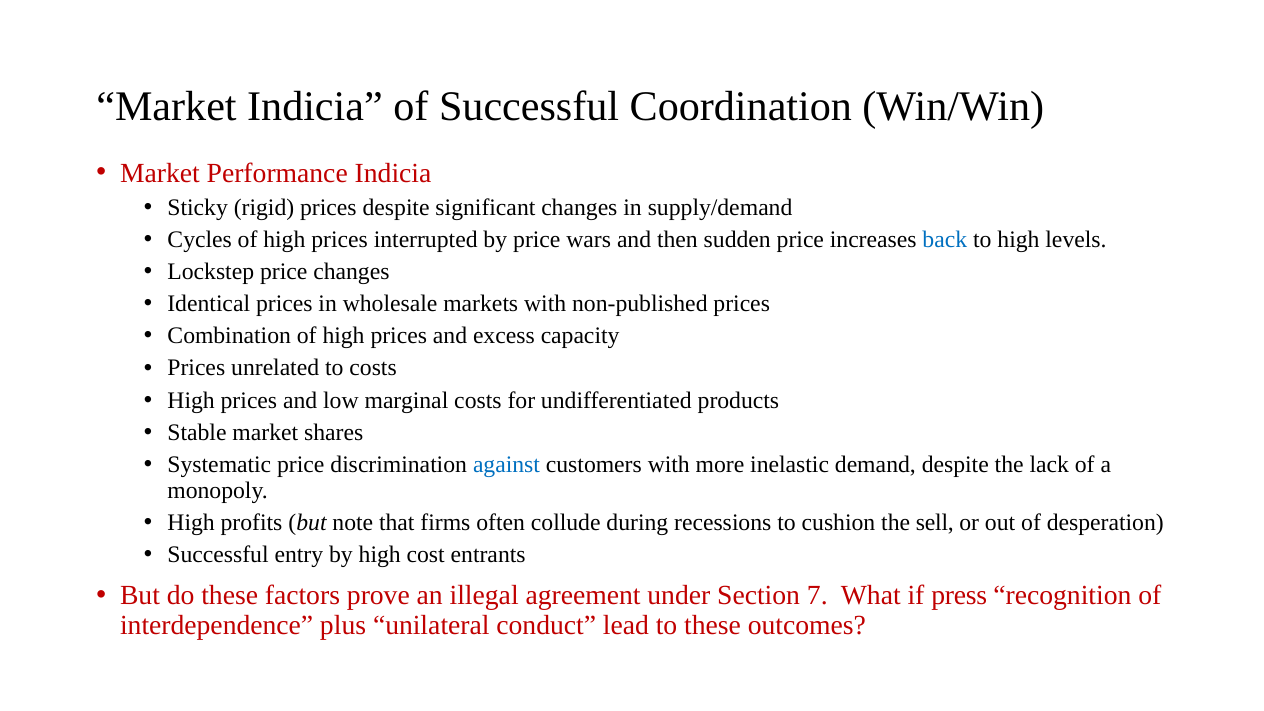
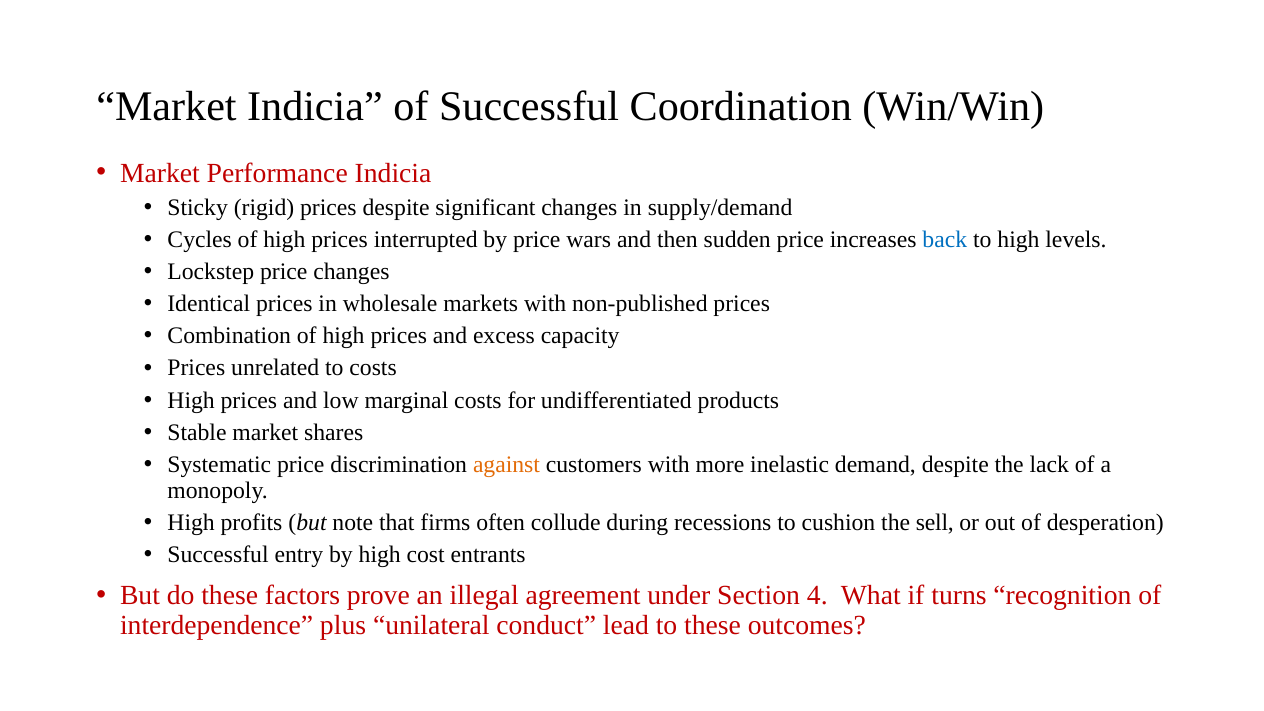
against colour: blue -> orange (506, 465)
7: 7 -> 4 (817, 595)
press: press -> turns (959, 595)
